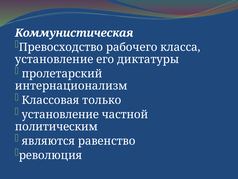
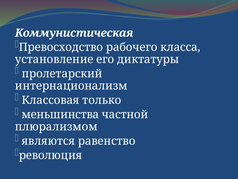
установление: установление -> меньшинства (60, 114)
политическим: политическим -> плюрализмом (56, 126)
